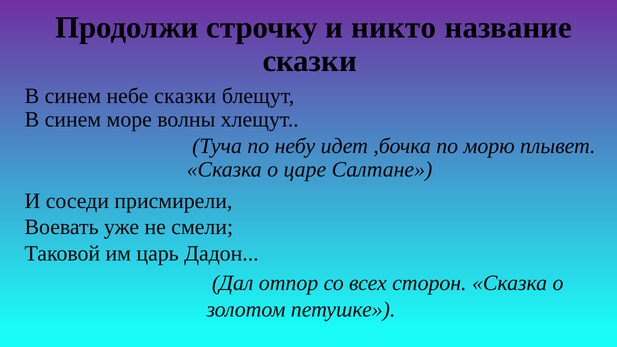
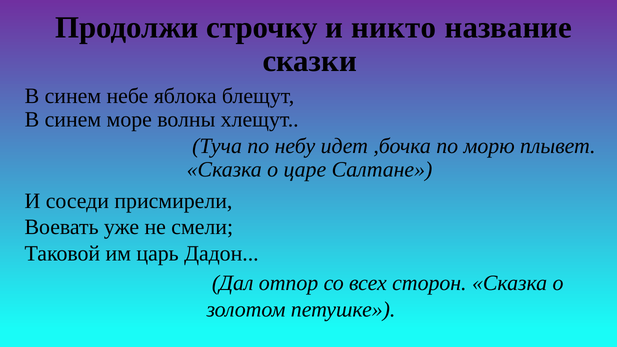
небе сказки: сказки -> яблока (185, 96)
